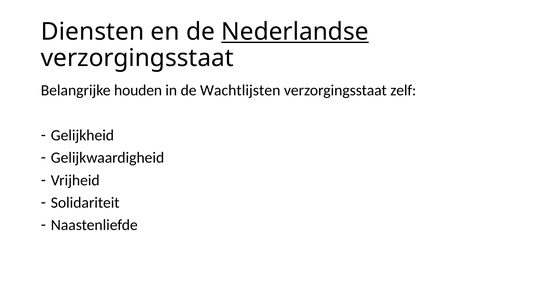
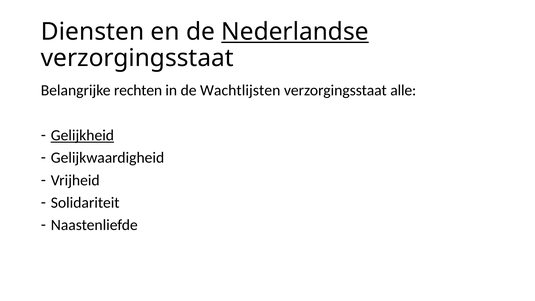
houden: houden -> rechten (138, 90)
zelf: zelf -> alle (403, 90)
Gelijkheid underline: none -> present (82, 135)
